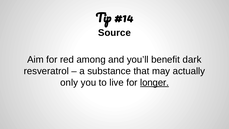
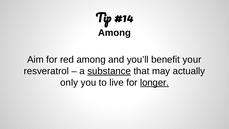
Source: Source -> Among (114, 33)
dark: dark -> your (192, 60)
substance underline: none -> present (109, 71)
